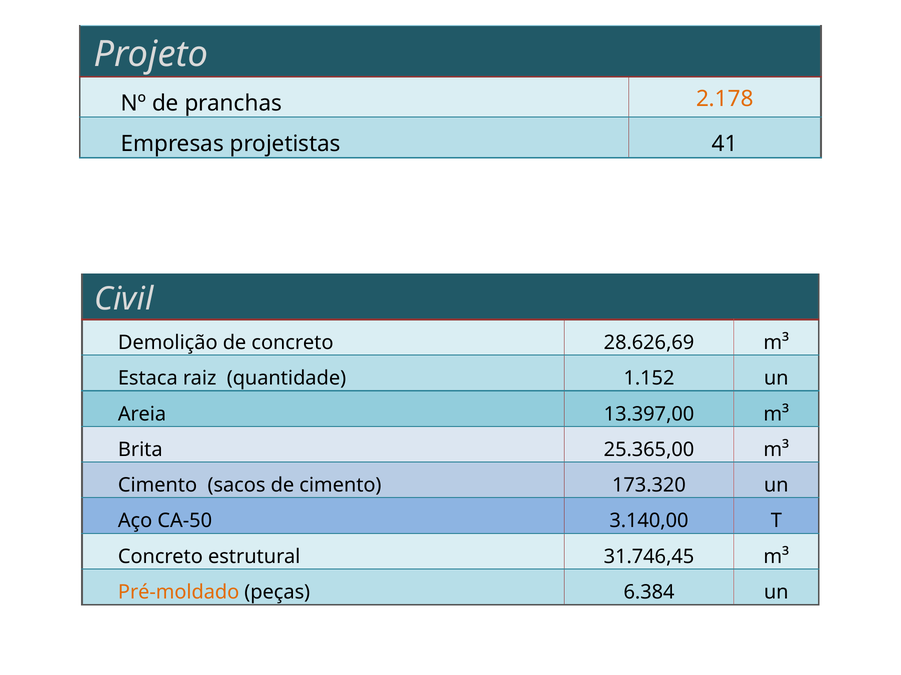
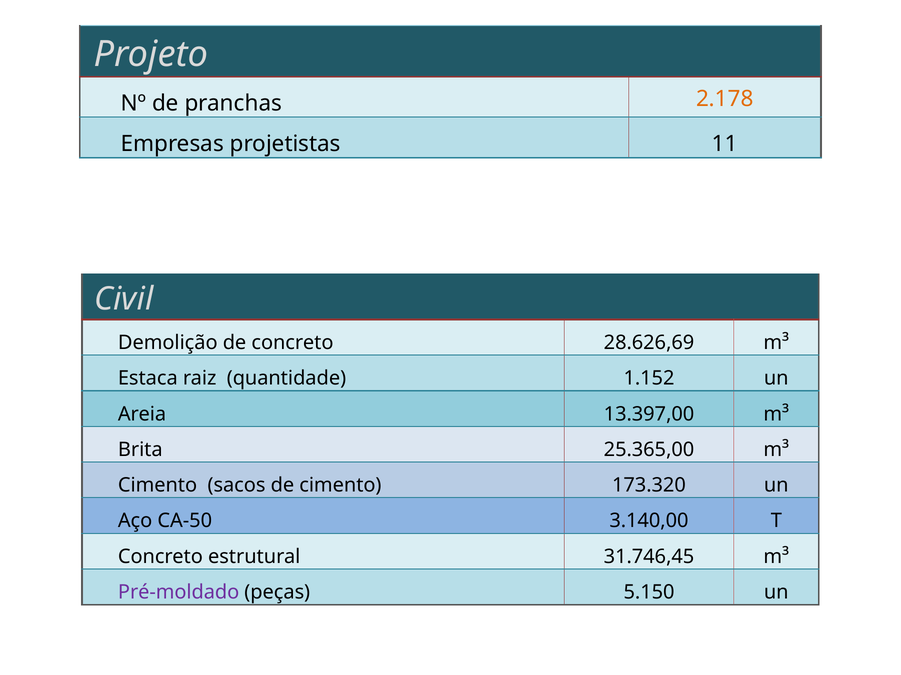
41: 41 -> 11 (725, 144)
Pré-moldado colour: orange -> purple (179, 593)
6.384: 6.384 -> 5.150 (649, 593)
